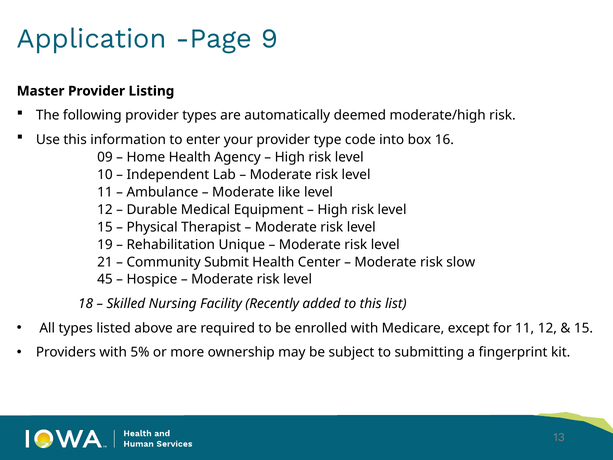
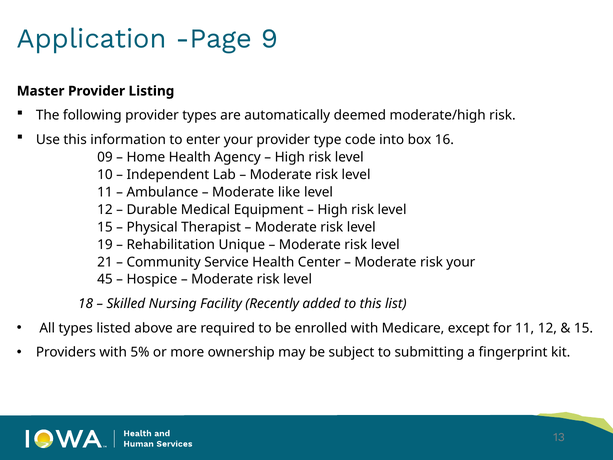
Submit: Submit -> Service (227, 262)
risk slow: slow -> your (461, 262)
